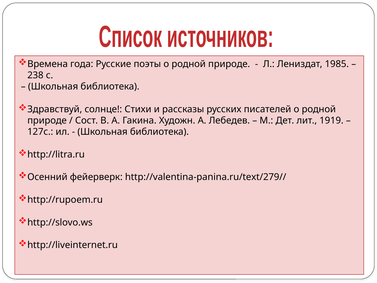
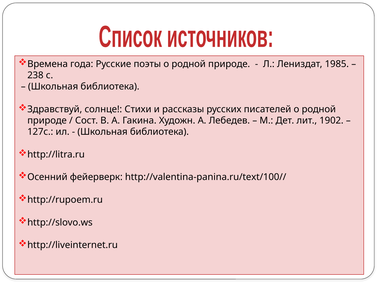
1919: 1919 -> 1902 (331, 120)
http://valentina-panina.ru/text/279//: http://valentina-panina.ru/text/279// -> http://valentina-panina.ru/text/100// (206, 177)
